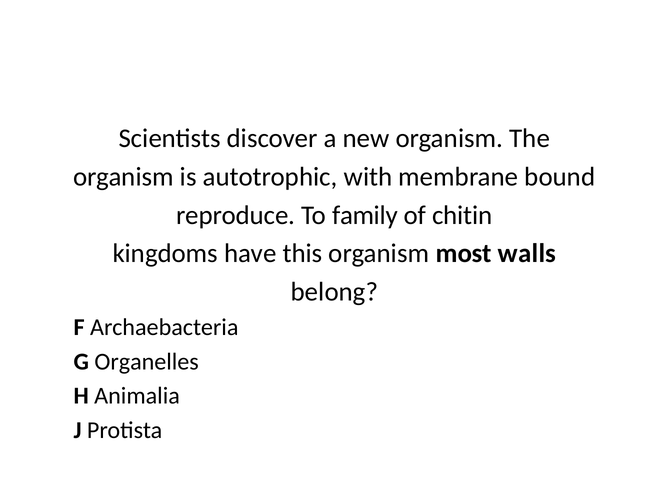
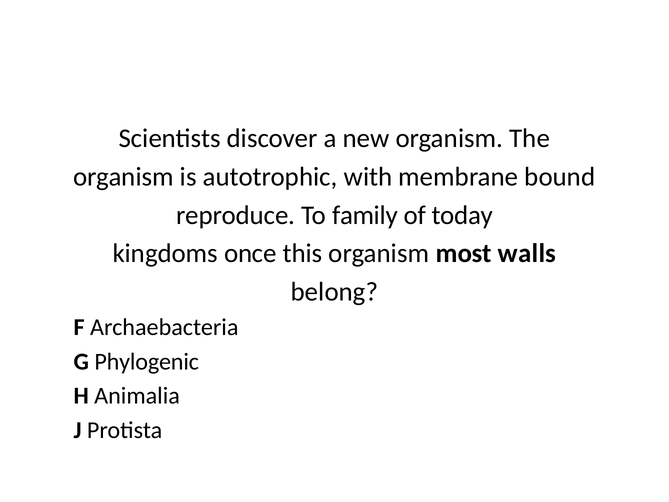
chitin: chitin -> today (462, 215)
have: have -> once (250, 253)
Organelles: Organelles -> Phylogenic (147, 362)
